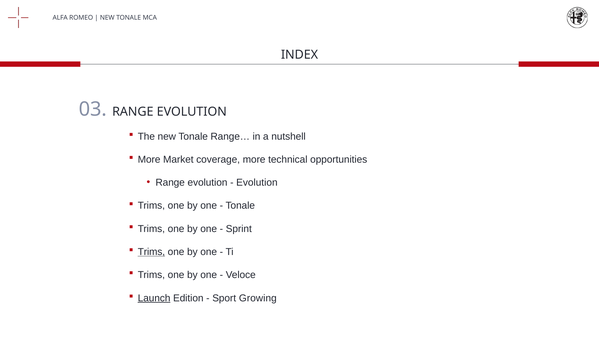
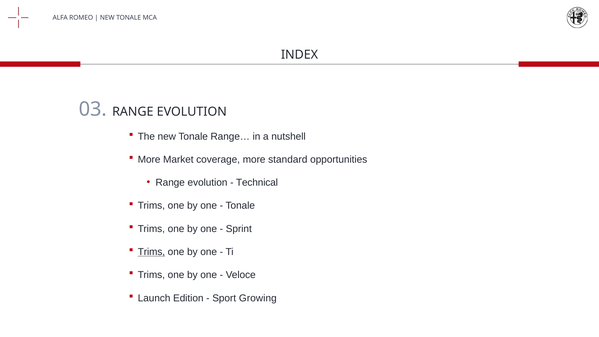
technical: technical -> standard (288, 159)
Evolution: Evolution -> Technical (257, 183)
Launch underline: present -> none (154, 298)
